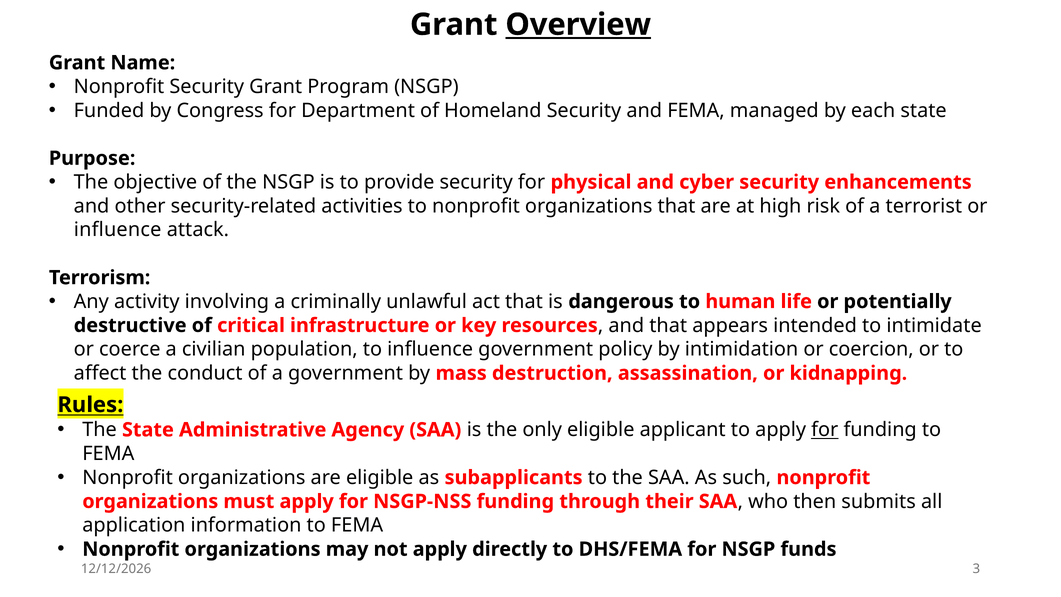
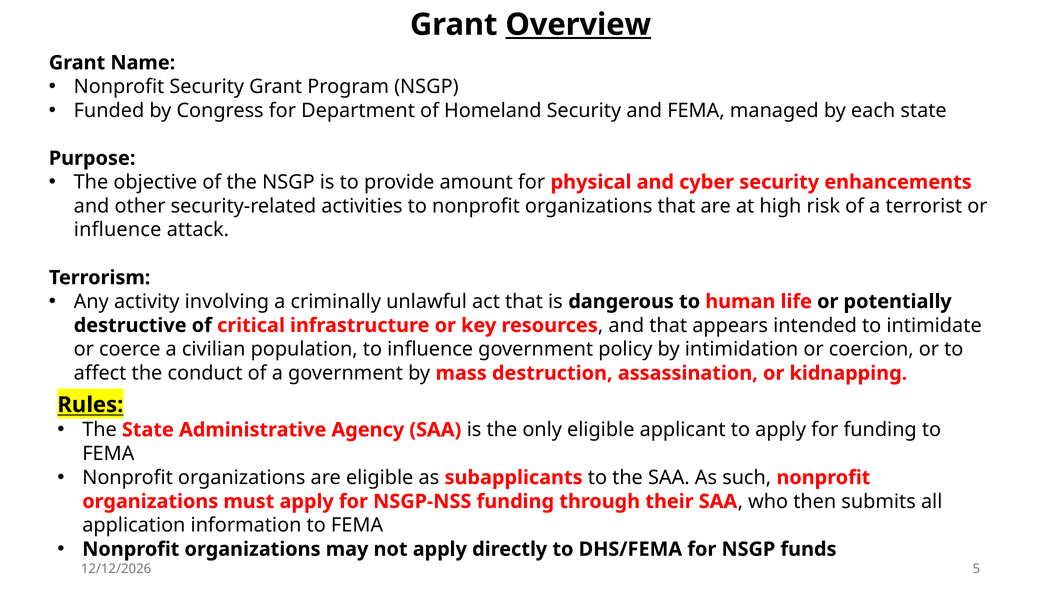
provide security: security -> amount (476, 182)
for underline: present -> none (825, 430)
3: 3 -> 5 (976, 569)
